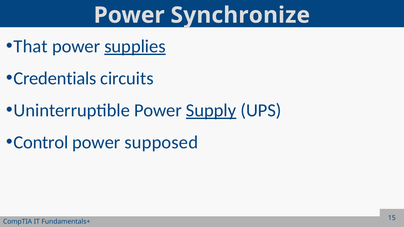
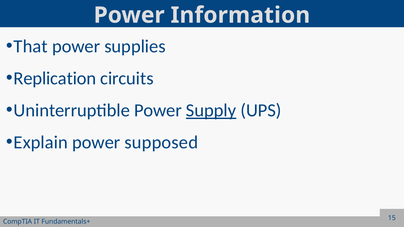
Synchronize: Synchronize -> Information (240, 15)
supplies underline: present -> none (135, 46)
Credentials: Credentials -> Replication (55, 78)
Control: Control -> Explain (41, 142)
